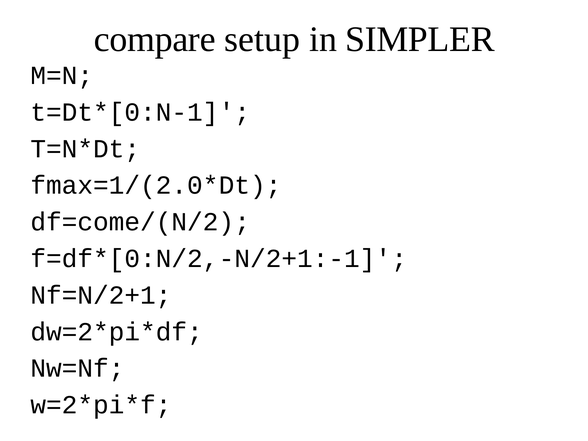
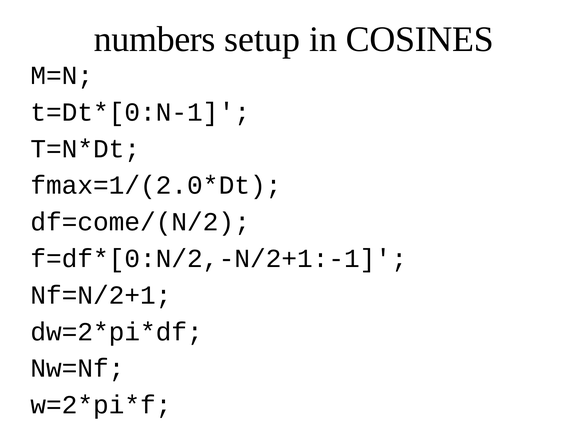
compare: compare -> numbers (155, 39)
SIMPLER: SIMPLER -> COSINES (420, 39)
